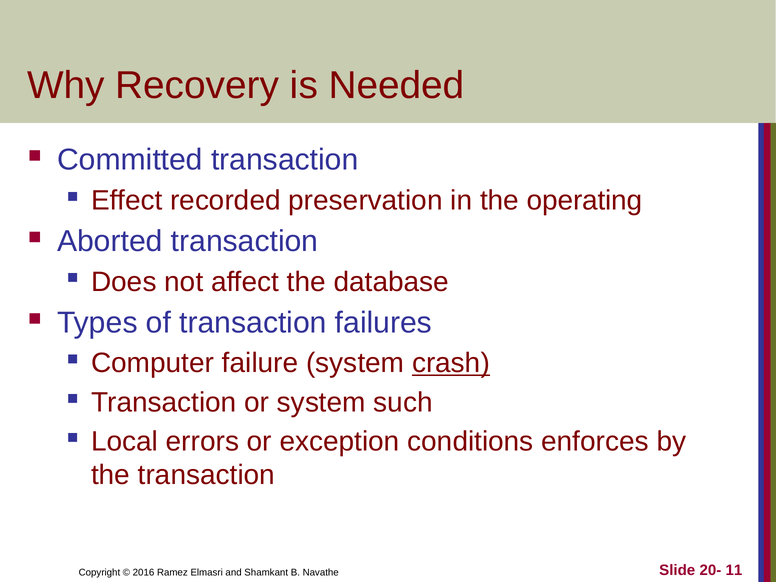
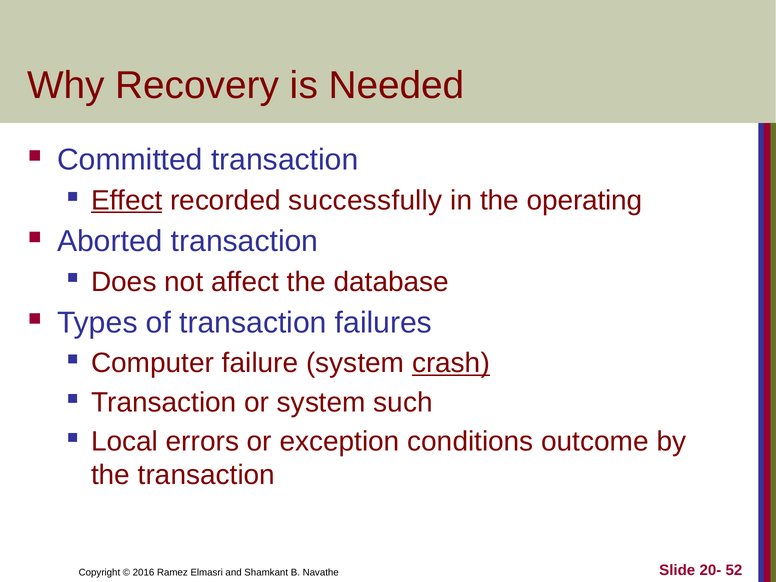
Effect underline: none -> present (127, 200)
preservation: preservation -> successfully (365, 200)
enforces: enforces -> outcome (595, 442)
11: 11 -> 52 (734, 570)
